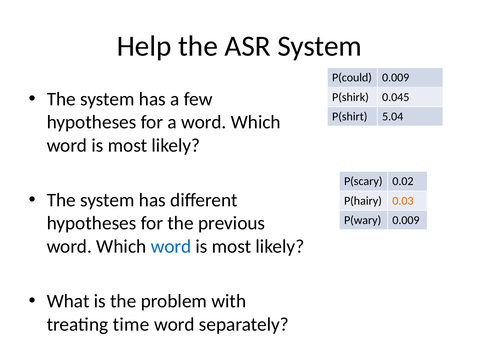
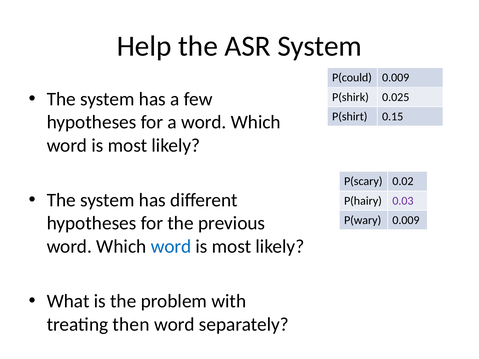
0.045: 0.045 -> 0.025 (396, 97)
5.04: 5.04 -> 0.15 (393, 117)
0.03 colour: orange -> purple (403, 201)
time: time -> then (131, 325)
